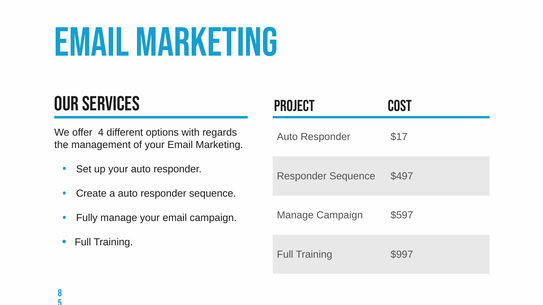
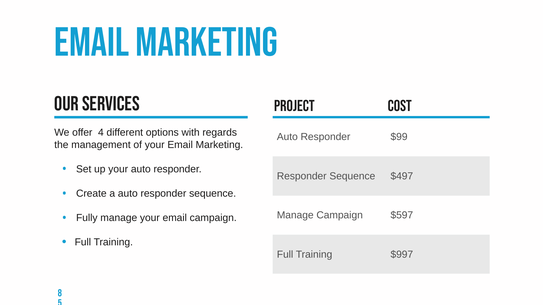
$17: $17 -> $99 (399, 137)
